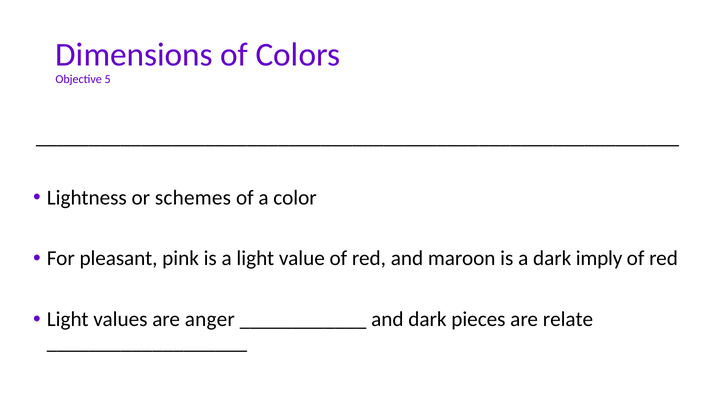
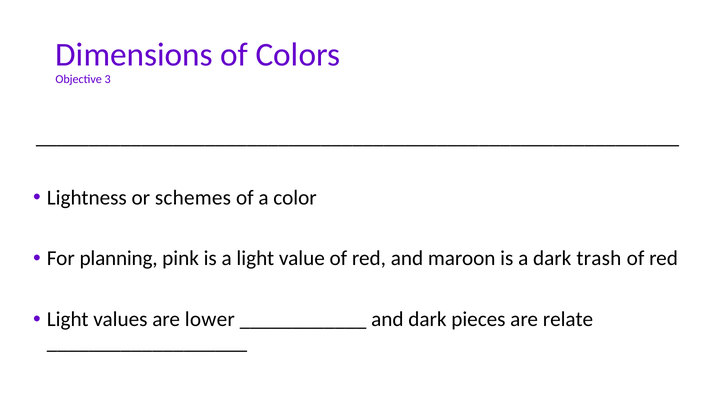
5: 5 -> 3 (108, 79)
pleasant: pleasant -> planning (119, 258)
imply: imply -> trash (599, 258)
anger: anger -> lower (210, 319)
